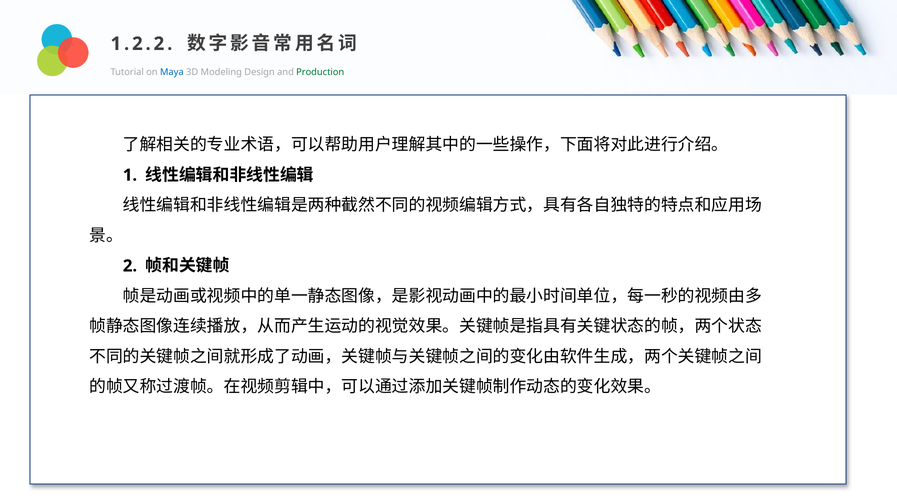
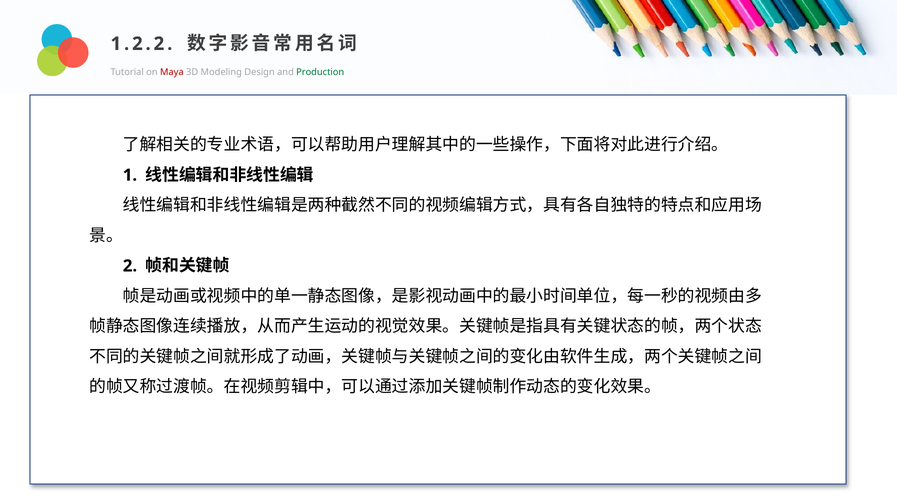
Maya colour: blue -> red (172, 72)
